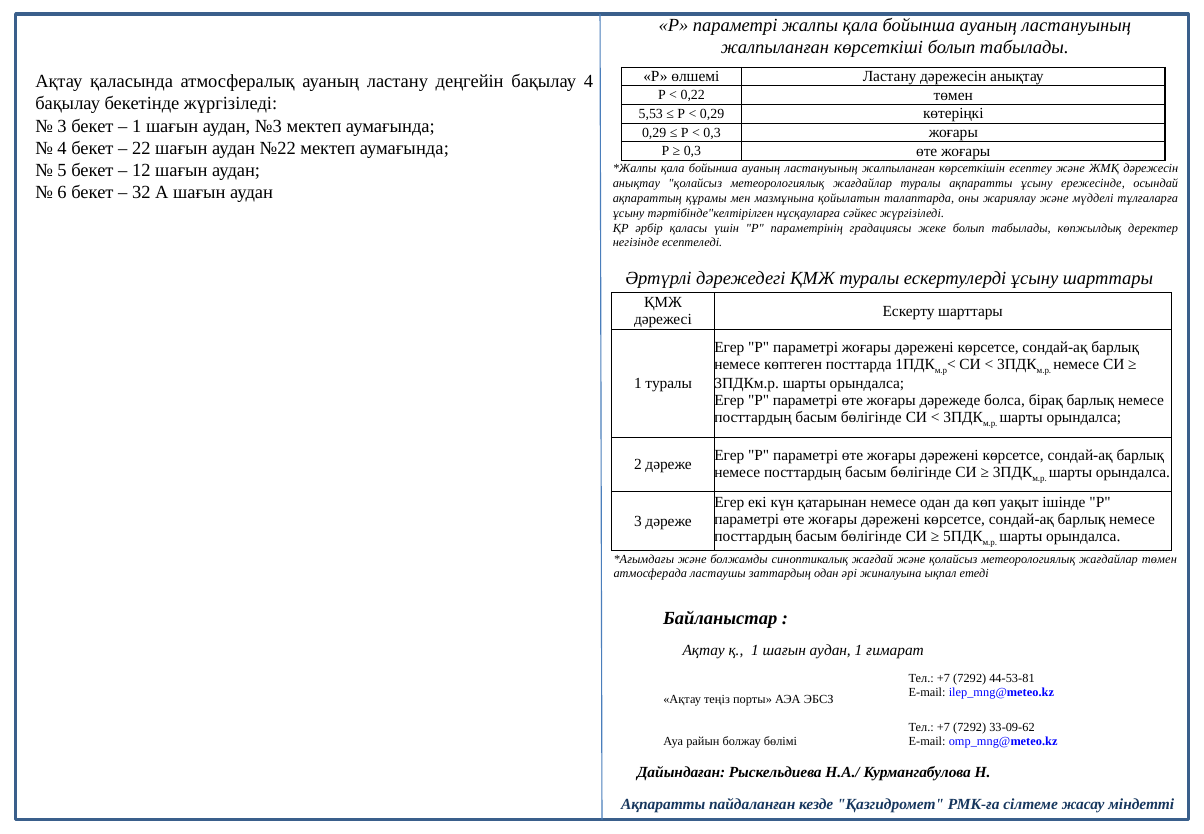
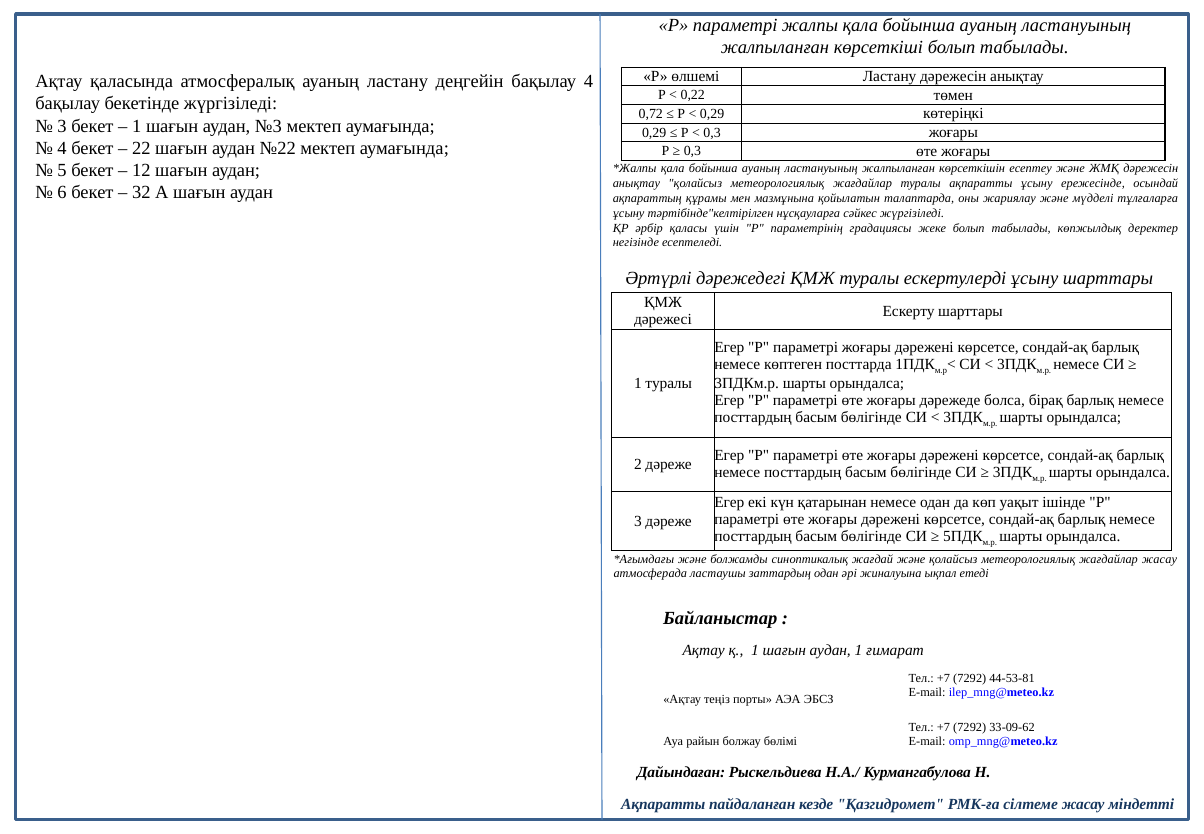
5,53: 5,53 -> 0,72 (651, 114)
жағдайлар төмен: төмен -> жасау (1159, 559)
